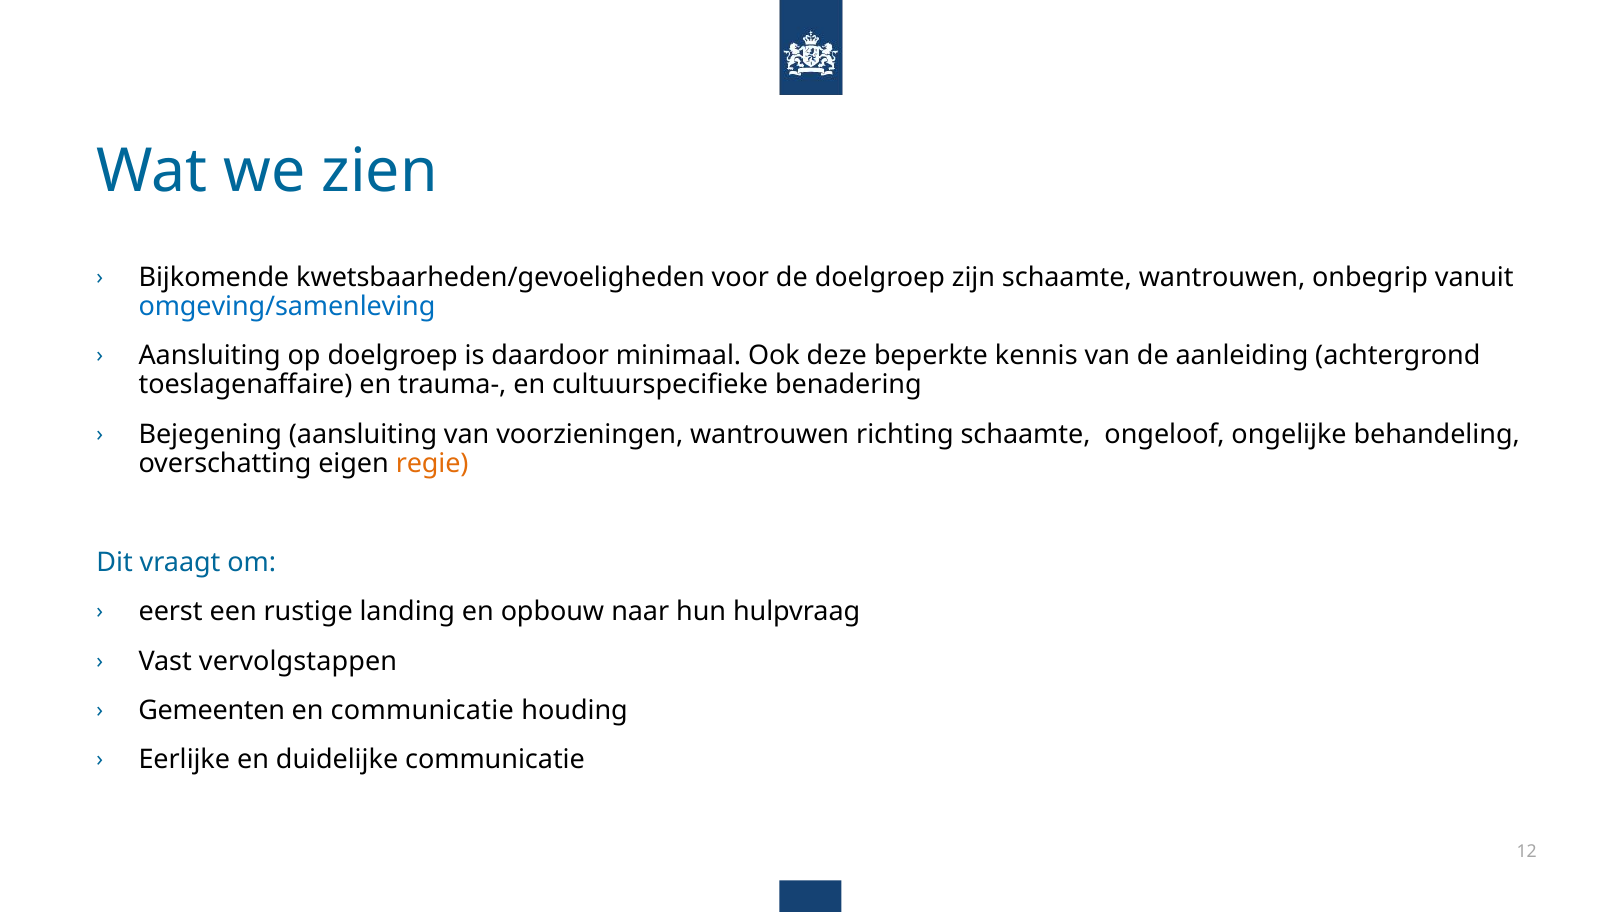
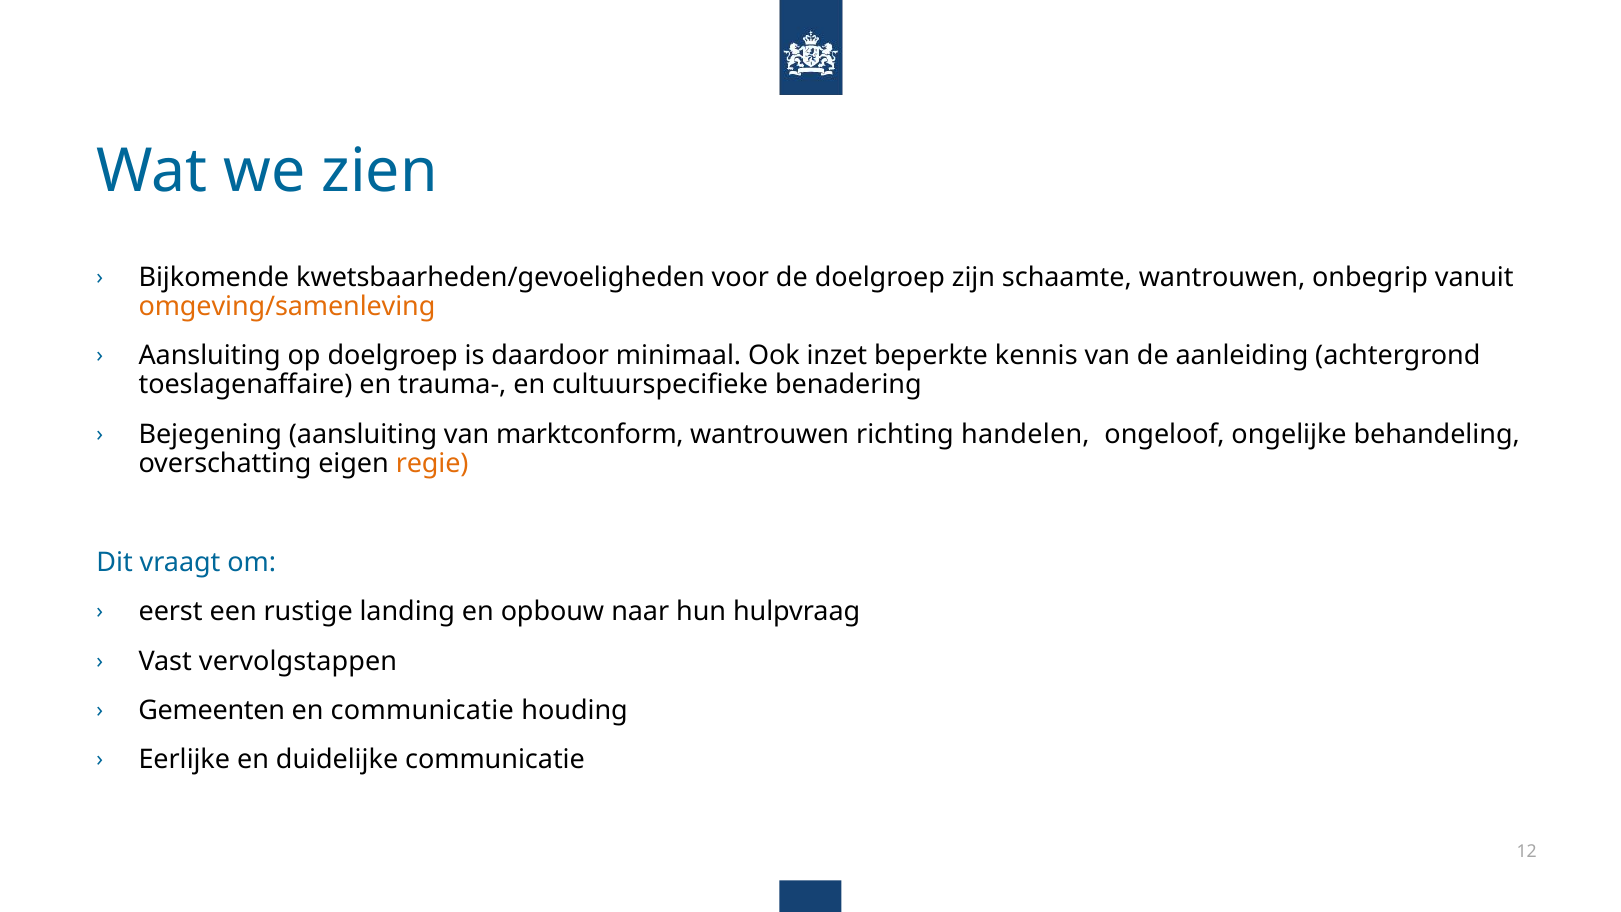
omgeving/samenleving colour: blue -> orange (287, 306)
deze: deze -> inzet (837, 356)
voorzieningen: voorzieningen -> marktconform (590, 434)
richting schaamte: schaamte -> handelen (1025, 434)
